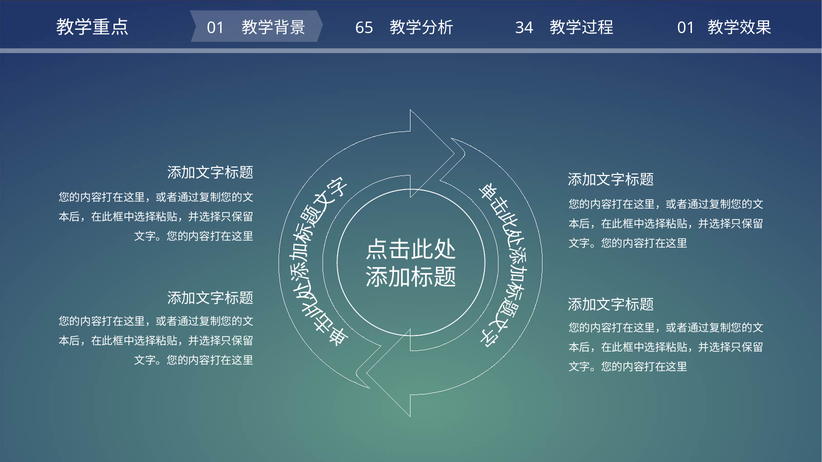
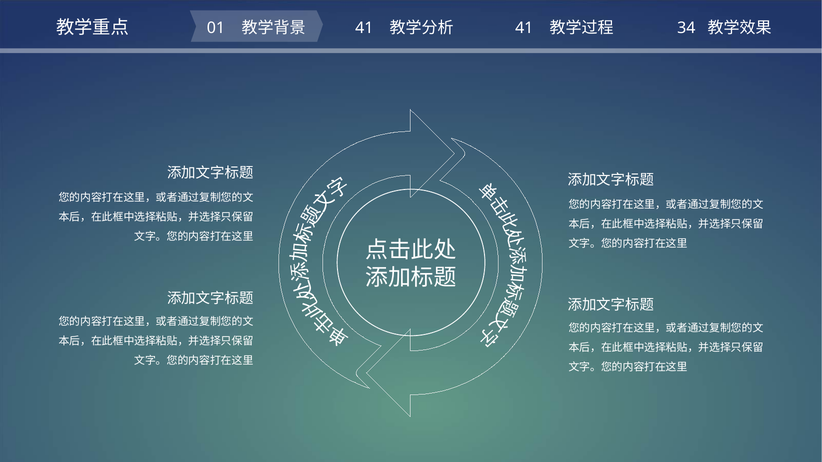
65: 65 -> 41 (364, 28)
34: 34 -> 41 (524, 28)
01: 01 -> 34 (686, 28)
